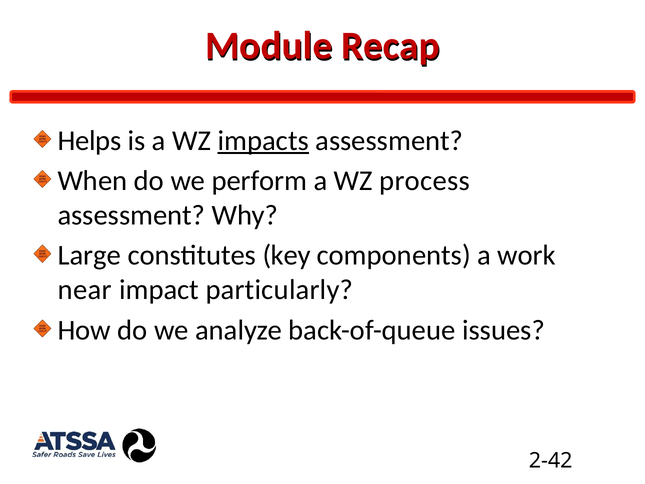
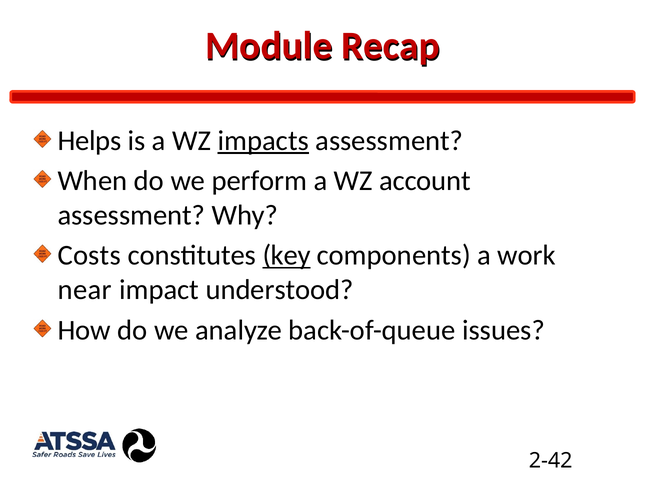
process: process -> account (425, 181)
Large: Large -> Costs (89, 255)
key underline: none -> present (287, 255)
particularly: particularly -> understood (280, 290)
